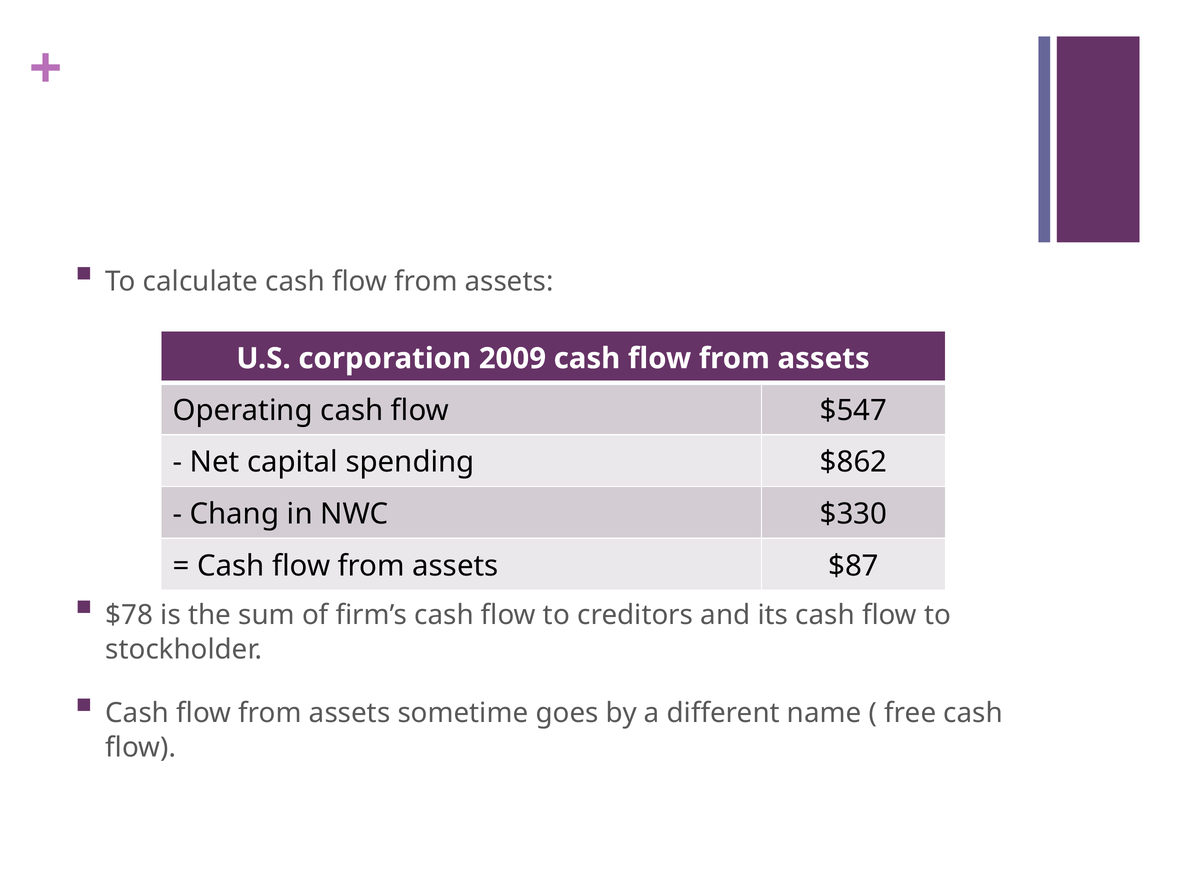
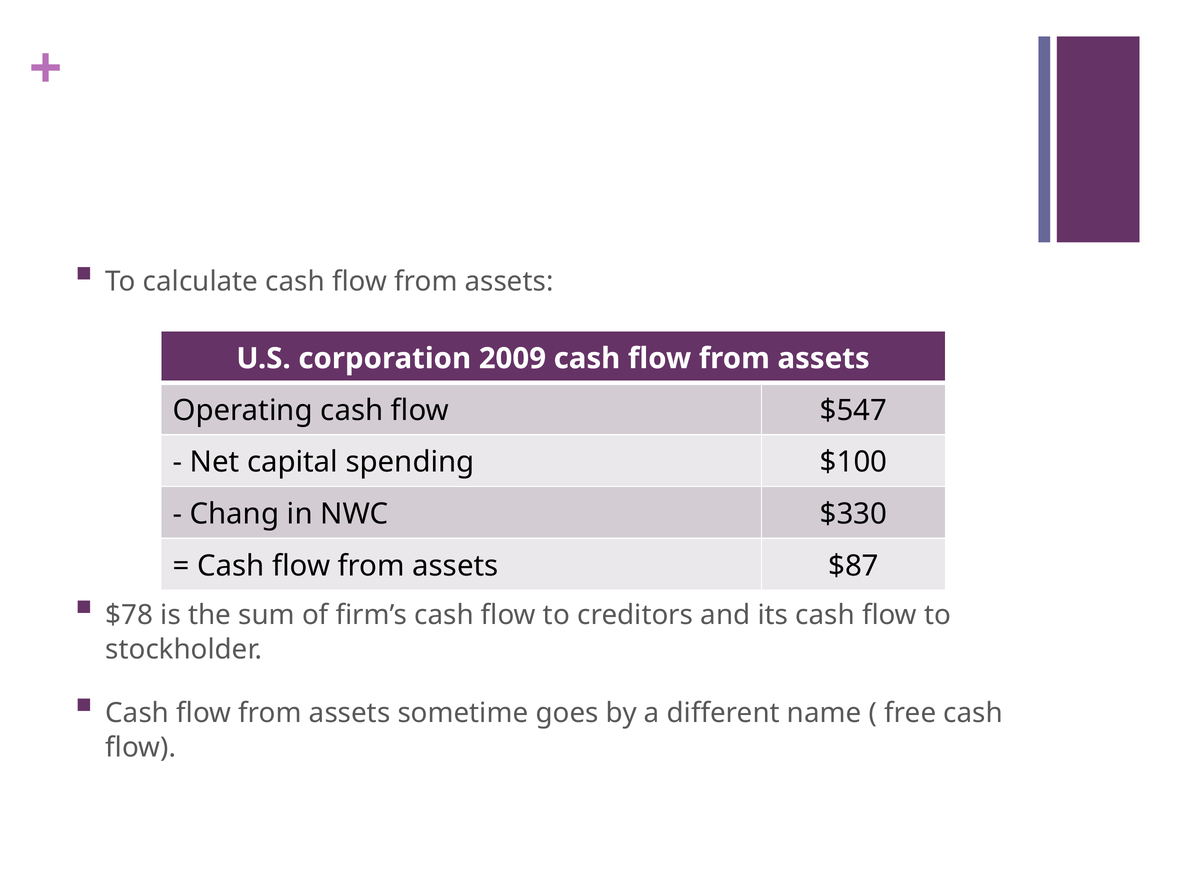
$862: $862 -> $100 (854, 462)
